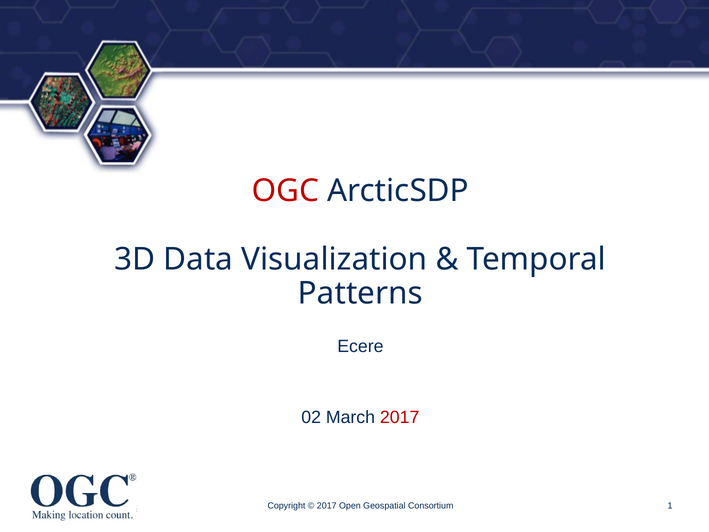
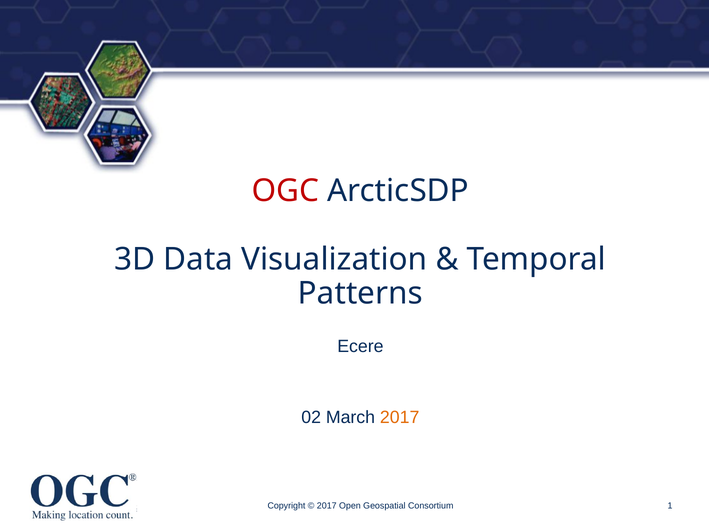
2017 colour: red -> orange (400, 417)
